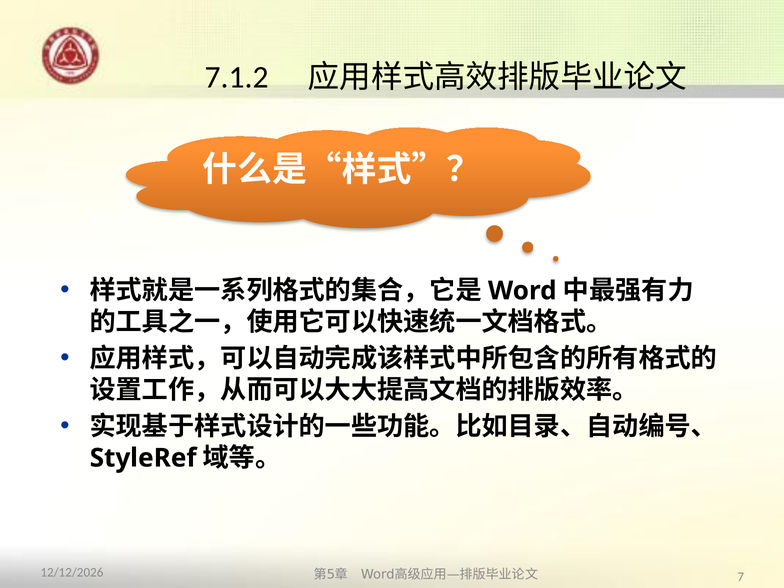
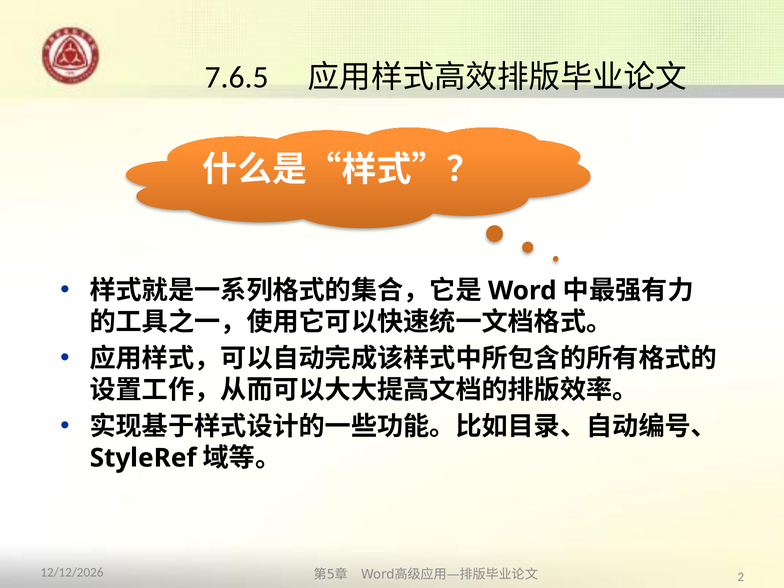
7.1.2: 7.1.2 -> 7.6.5 (237, 77)
7: 7 -> 2 (741, 577)
